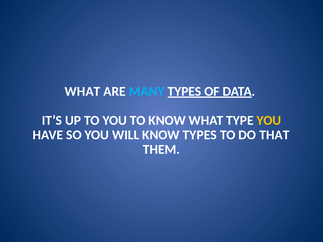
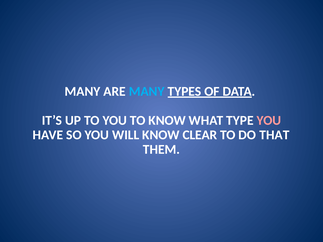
WHAT: WHAT -> MANY (83, 91)
YOU colour: yellow -> pink (269, 121)
KNOW TYPES: TYPES -> CLEAR (200, 135)
